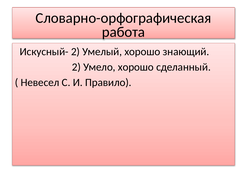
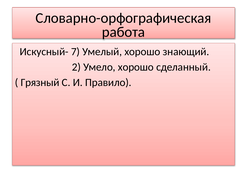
Искусный- 2: 2 -> 7 (75, 52)
Невесел: Невесел -> Грязный (40, 83)
